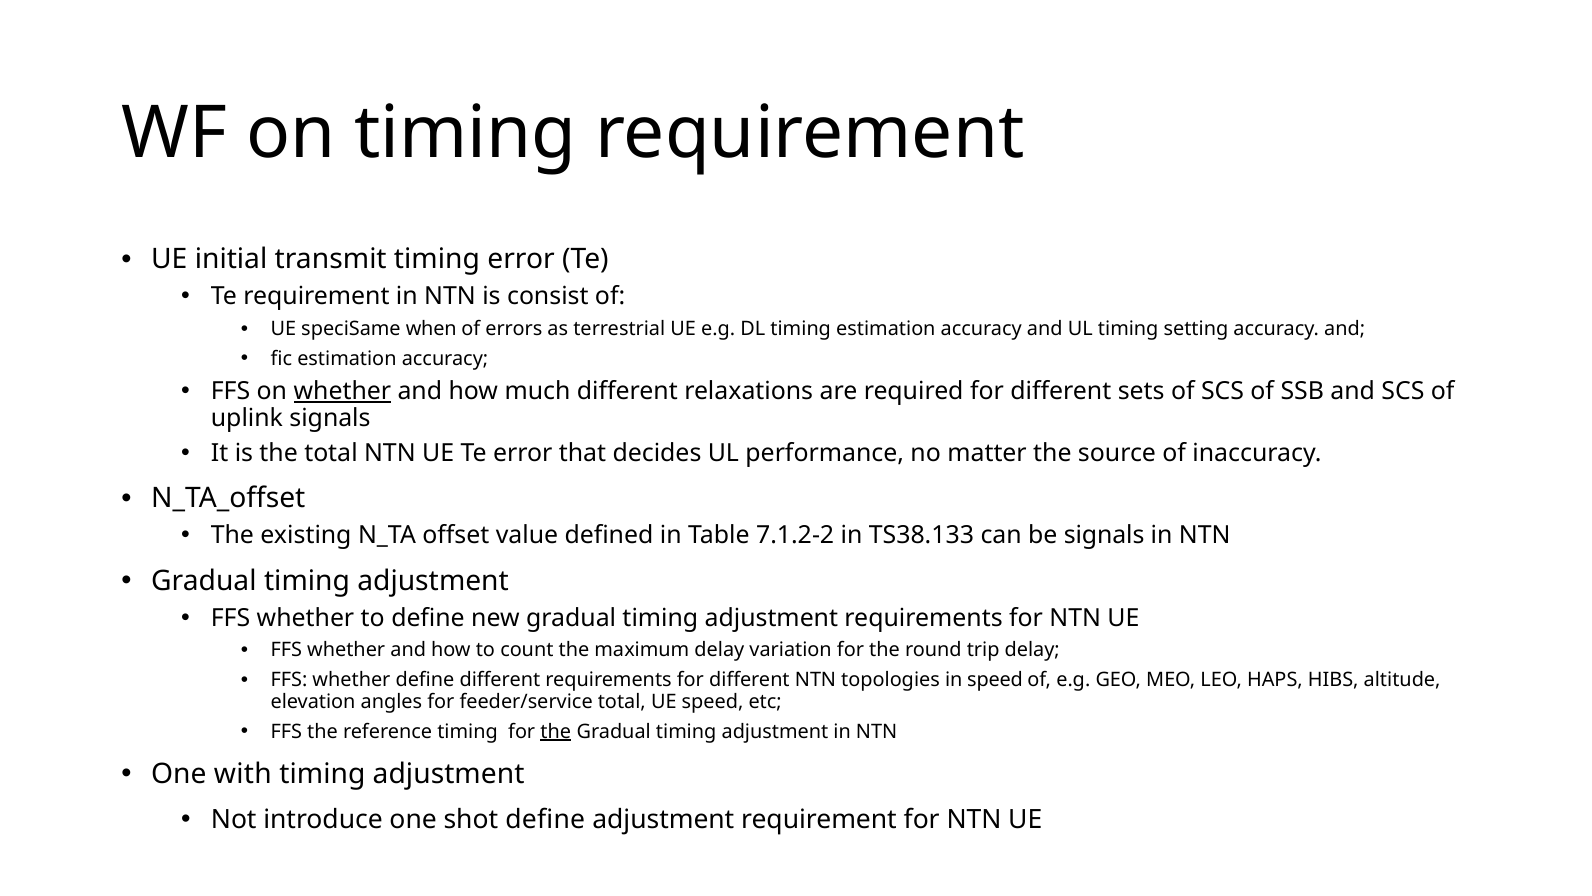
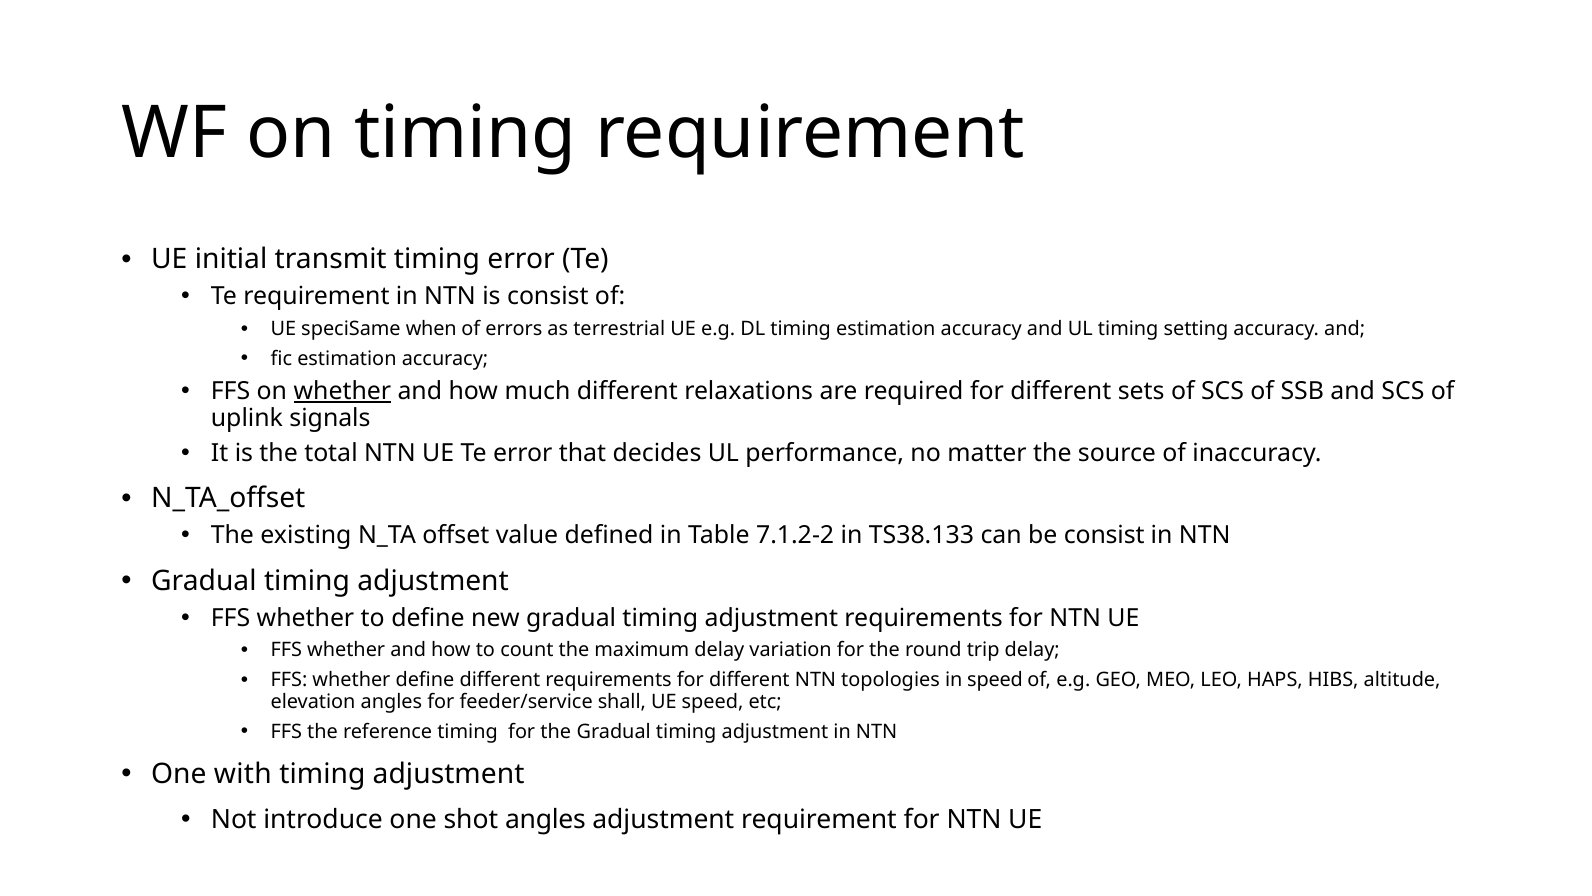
be signals: signals -> consist (1104, 535)
feeder/service total: total -> shall (622, 701)
the underline: present -> none (556, 731)
shot define: define -> angles (545, 820)
